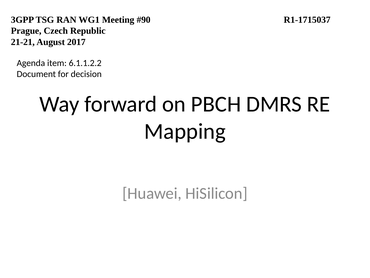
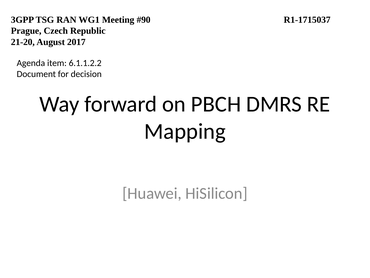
21-21: 21-21 -> 21-20 (23, 42)
